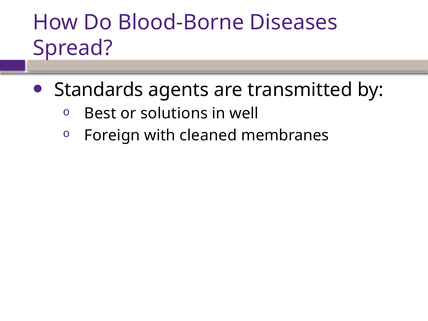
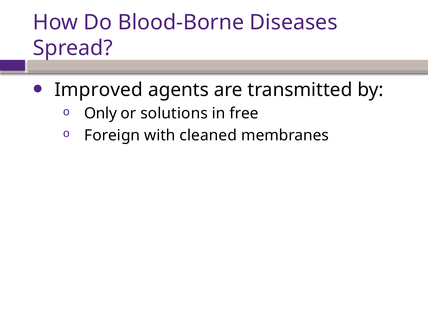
Standards: Standards -> Improved (99, 90)
Best: Best -> Only (101, 113)
well: well -> free (244, 113)
